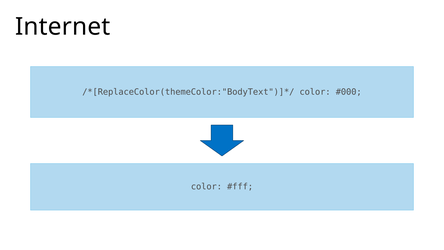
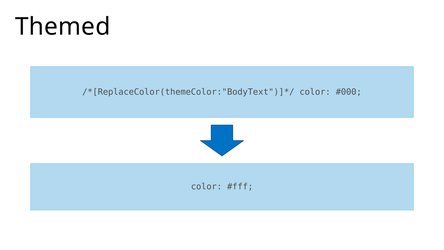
Internet: Internet -> Themed (63, 27)
